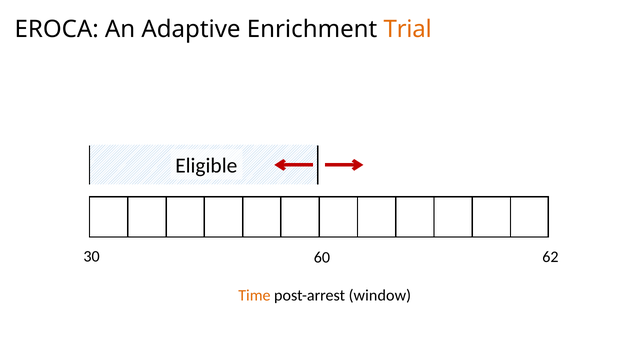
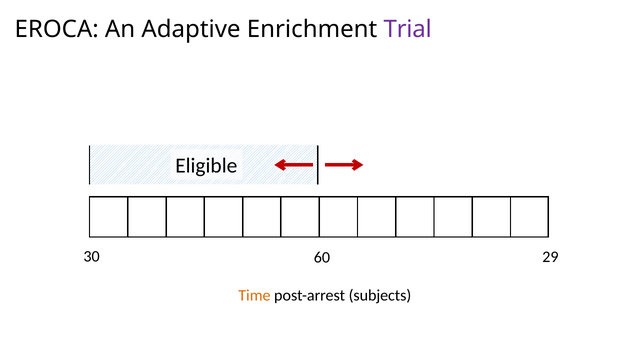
Trial colour: orange -> purple (408, 29)
62: 62 -> 29 (550, 257)
window: window -> subjects (380, 296)
